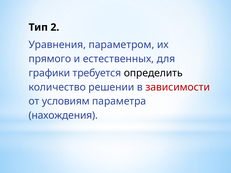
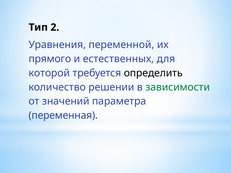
параметром: параметром -> переменной (121, 45)
графики: графики -> которой (49, 73)
зависимости colour: red -> green (178, 87)
условиям: условиям -> значений (66, 101)
нахождения: нахождения -> переменная (63, 116)
